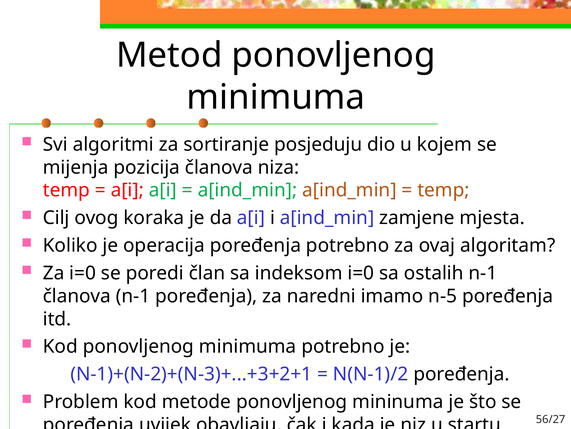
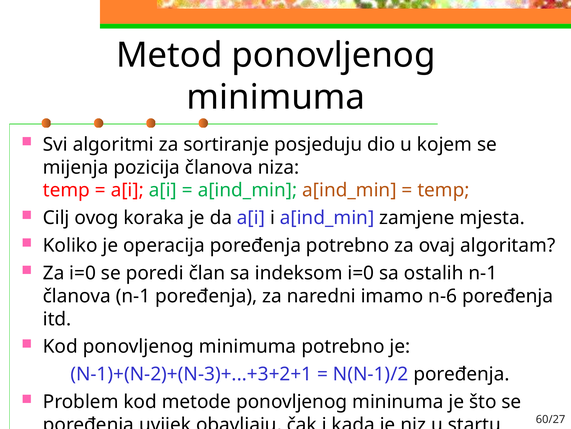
n-5: n-5 -> n-6 (443, 296)
56/27: 56/27 -> 60/27 (551, 419)
